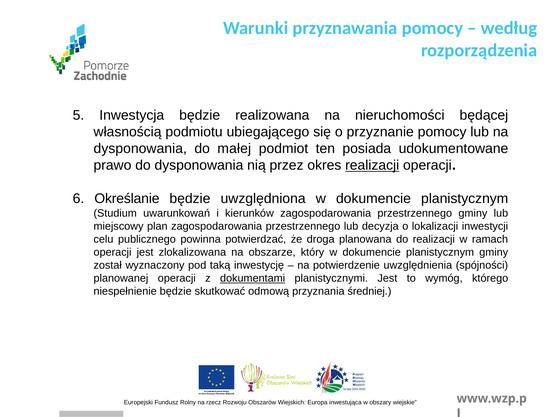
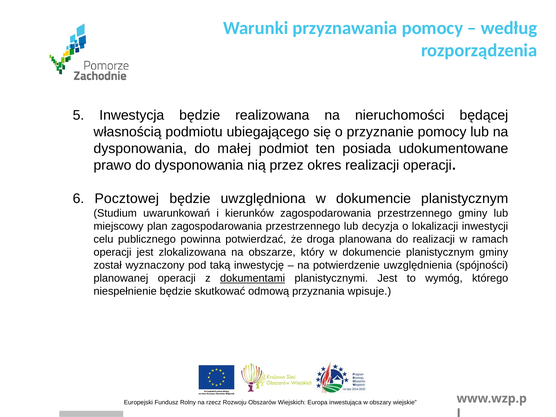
realizacji underline: present -> none (372, 165)
Określanie: Określanie -> Pocztowej (127, 199)
średniej: średniej -> wpisuje (369, 291)
